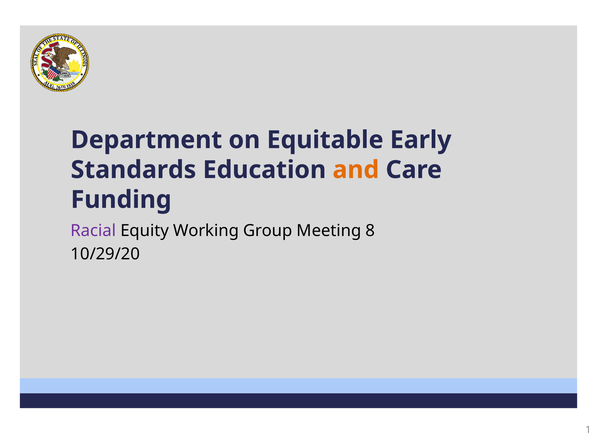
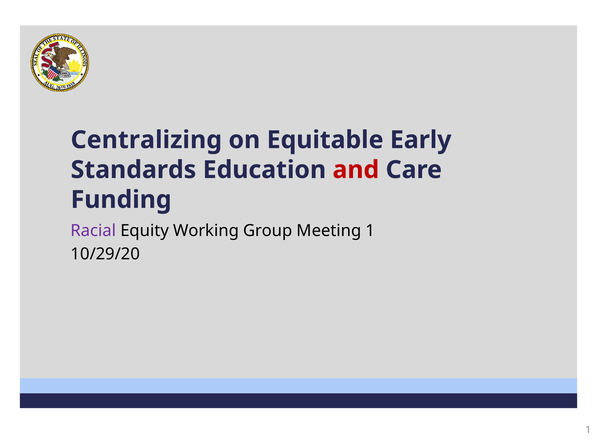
Department: Department -> Centralizing (146, 140)
and colour: orange -> red (356, 170)
Meeting 8: 8 -> 1 (370, 231)
